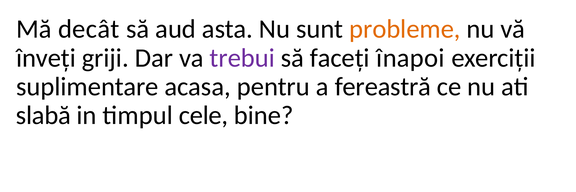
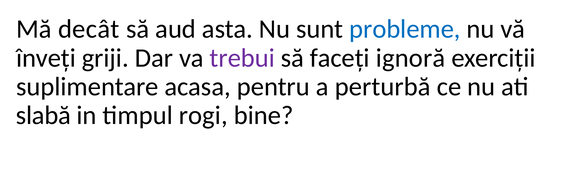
probleme colour: orange -> blue (405, 29)
înapoi: înapoi -> ignoră (411, 58)
fereastră: fereastră -> perturbă (383, 87)
cele: cele -> rogi (203, 116)
